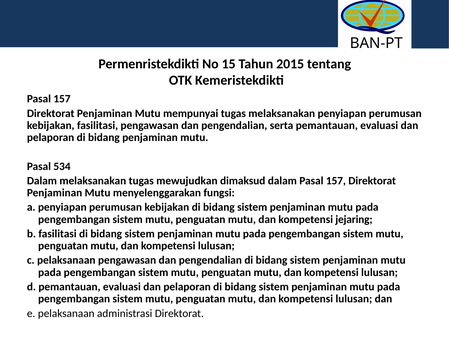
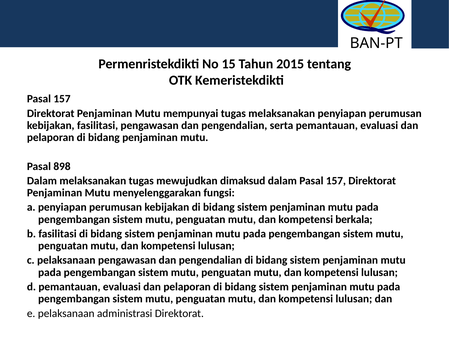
534: 534 -> 898 (62, 166)
jejaring: jejaring -> berkala (354, 219)
